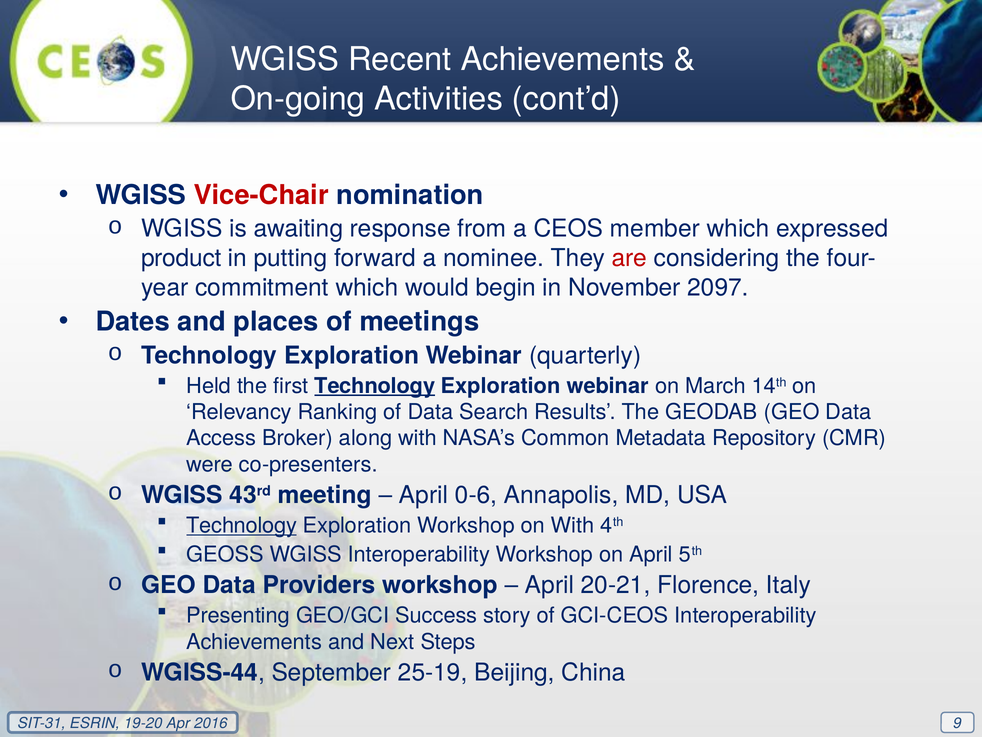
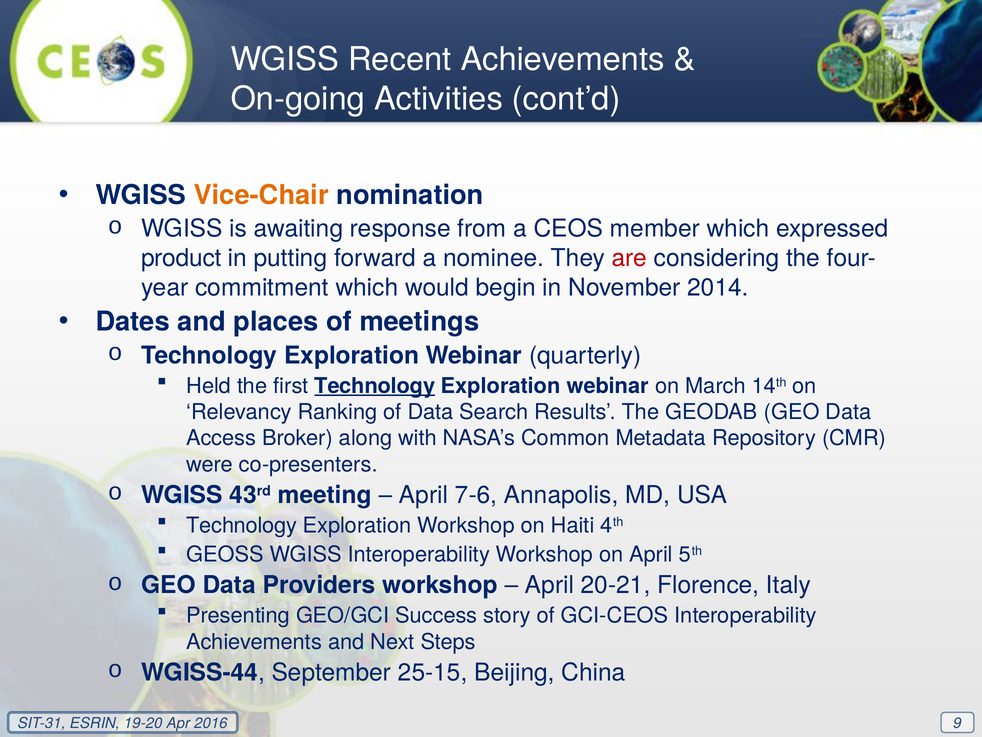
Vice-Chair colour: red -> orange (261, 195)
2097: 2097 -> 2014 (718, 288)
0-6: 0-6 -> 7-6 (476, 495)
Technology underline: present -> none (242, 525)
on With: With -> Haiti (573, 525)
25-19: 25-19 -> 25-15 (433, 672)
